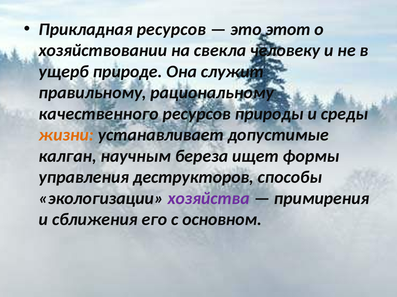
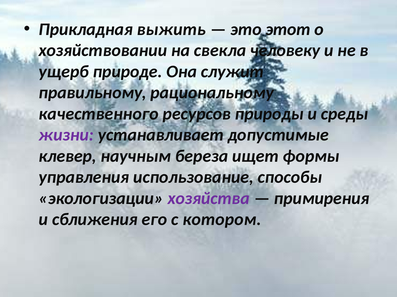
Прикладная ресурсов: ресурсов -> выжить (171, 29)
жизни colour: orange -> purple (66, 135)
калган: калган -> клевер (68, 156)
деструкторов: деструкторов -> использование (193, 178)
основном: основном -> котором (222, 220)
